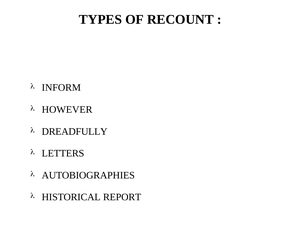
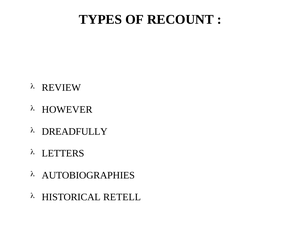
INFORM: INFORM -> REVIEW (61, 88)
REPORT: REPORT -> RETELL (122, 197)
